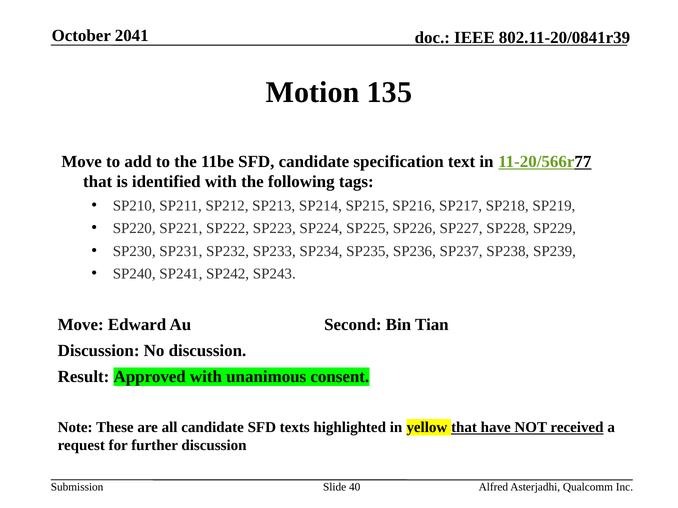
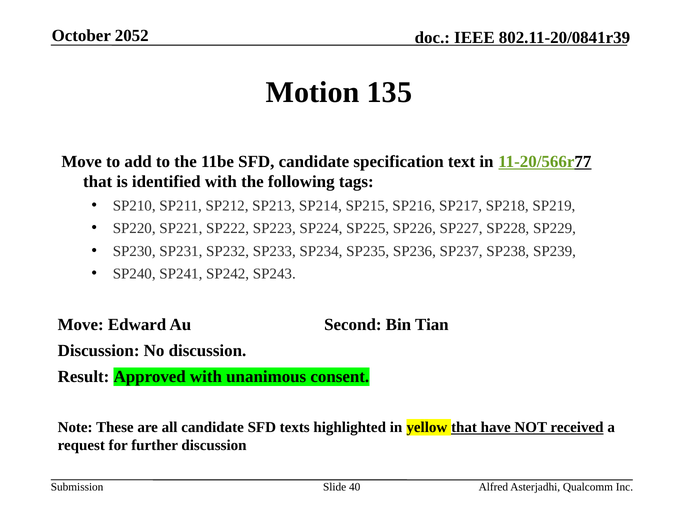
2041: 2041 -> 2052 (132, 36)
